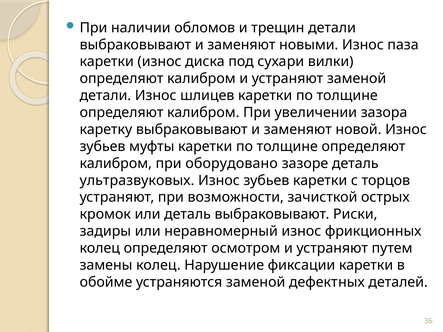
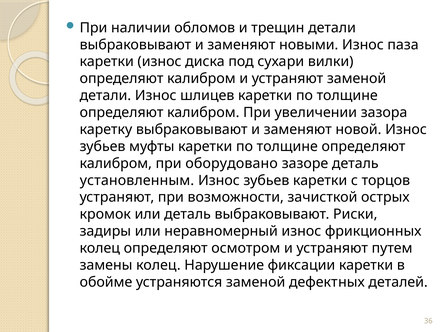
ультразвуковых: ультразвуковых -> установленным (137, 181)
